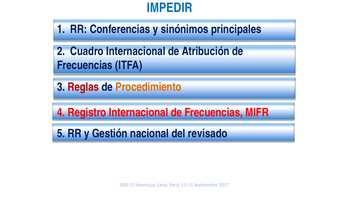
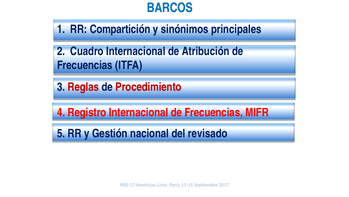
IMPEDIR: IMPEDIR -> BARCOS (170, 8)
Conferencias: Conferencias -> Compartición (120, 29)
Procedimiento colour: orange -> red (148, 87)
